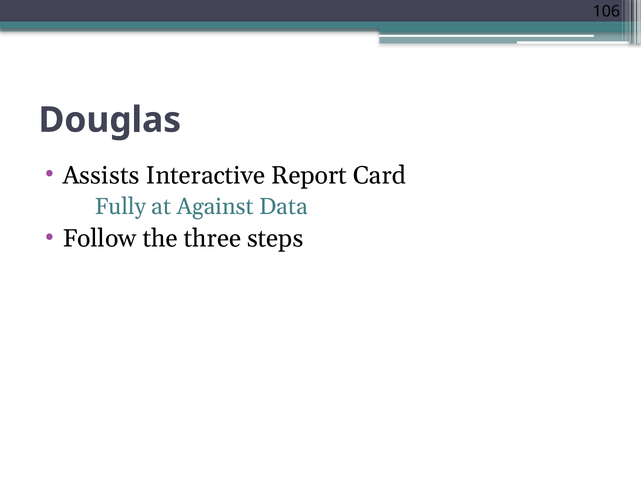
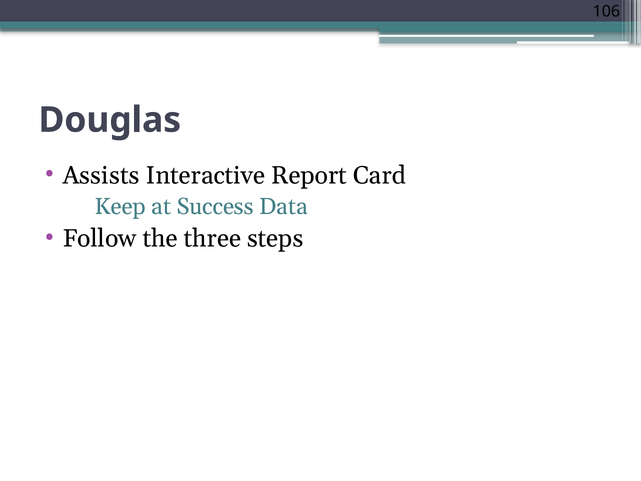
Fully: Fully -> Keep (120, 207)
Against: Against -> Success (215, 207)
